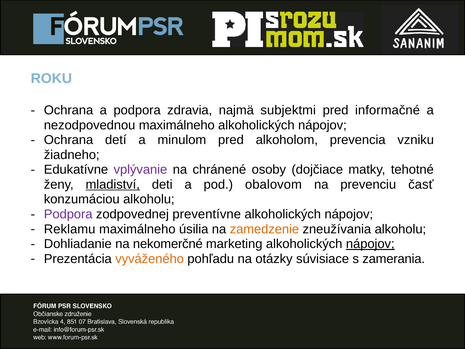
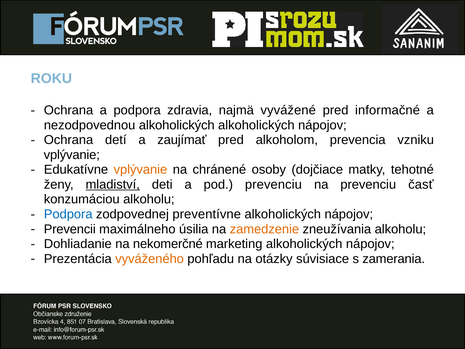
subjektmi: subjektmi -> vyvážené (288, 110)
nezodpovednou maximálneho: maximálneho -> alkoholických (177, 125)
minulom: minulom -> zaujímať (182, 140)
žiadneho: žiadneho -> vplývanie (72, 155)
vplývanie colour: purple -> orange (140, 170)
pod obalovom: obalovom -> prevenciu (273, 184)
Podpora colour: purple -> blue (68, 214)
Reklamu: Reklamu -> Prevencii (70, 229)
nápojov underline: present -> none (370, 244)
